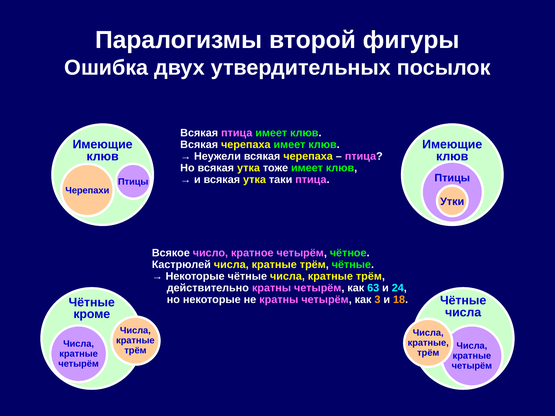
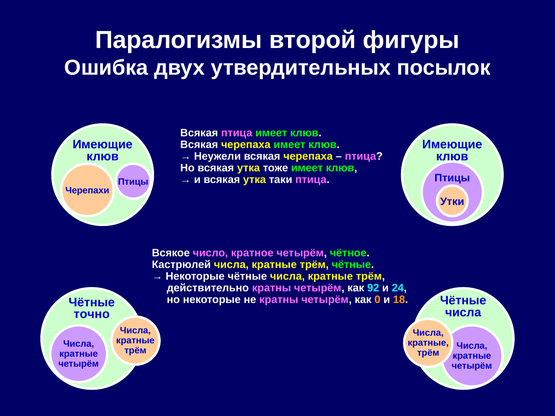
63: 63 -> 92 (373, 288)
3: 3 -> 0 (377, 300)
кроме: кроме -> точно (92, 314)
